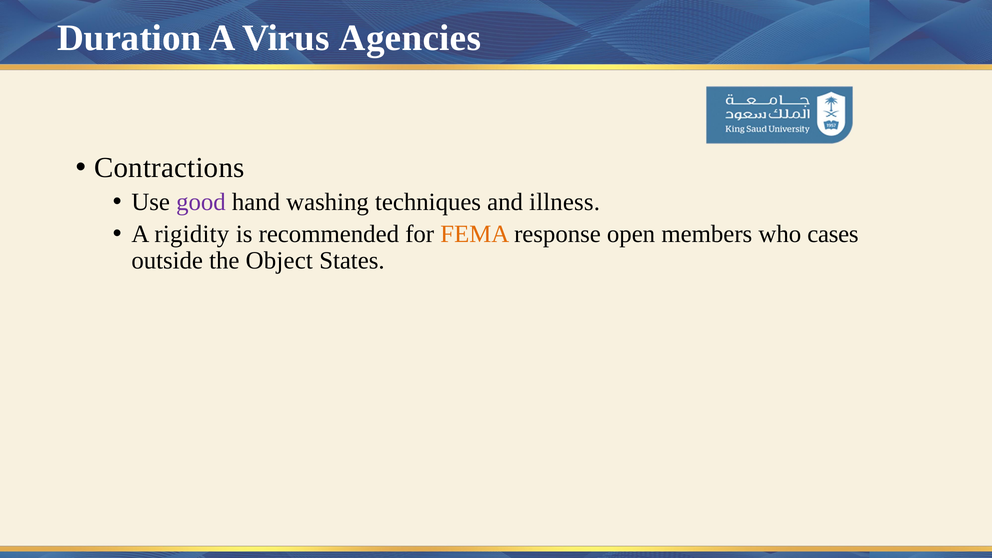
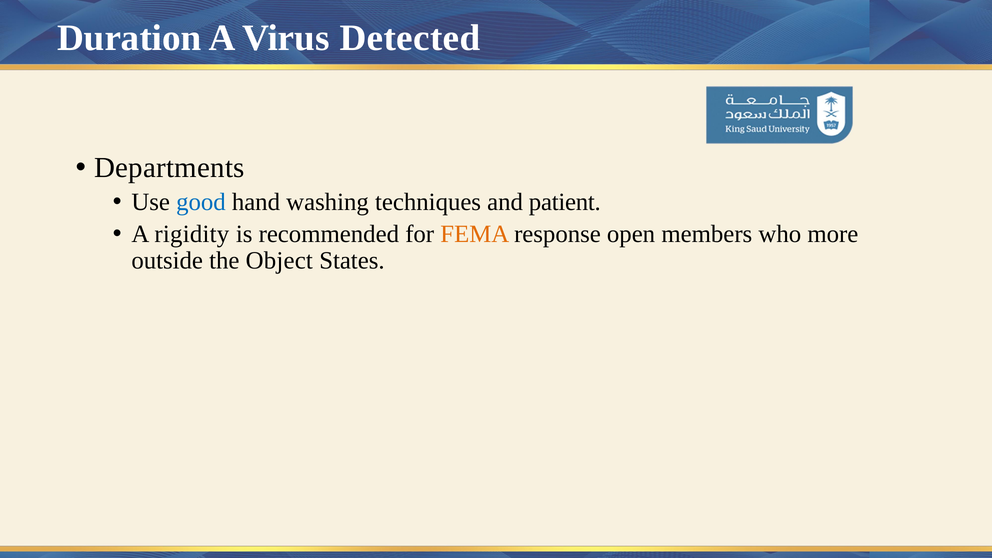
Agencies: Agencies -> Detected (410, 38)
Contractions: Contractions -> Departments (169, 168)
good colour: purple -> blue (201, 202)
illness: illness -> patient (565, 202)
cases: cases -> more (833, 234)
